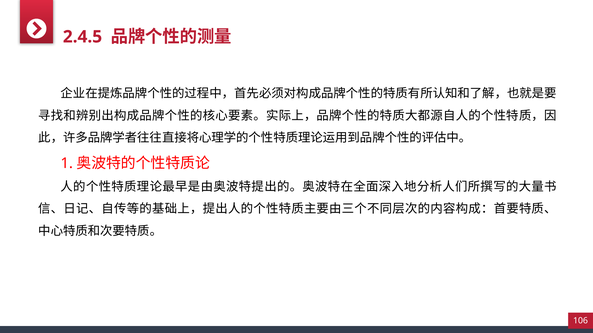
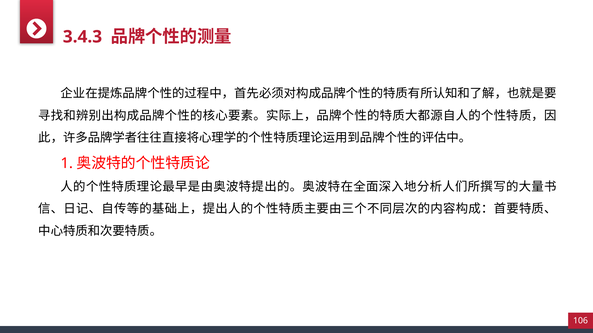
2.4.5: 2.4.5 -> 3.4.3 (82, 37)
